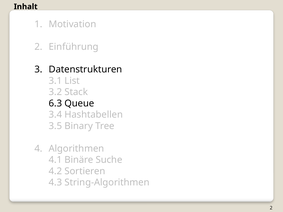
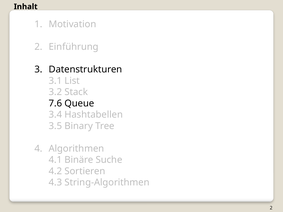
6.3: 6.3 -> 7.6 (55, 103)
